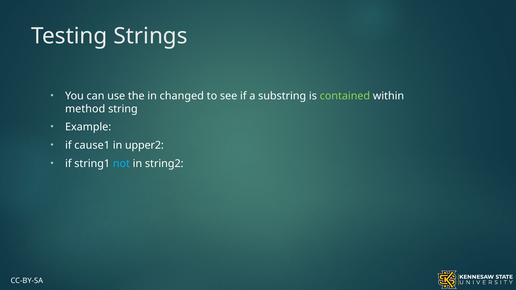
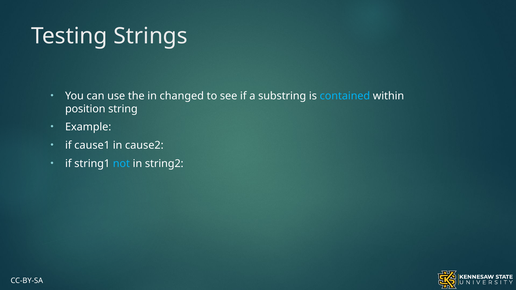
contained colour: light green -> light blue (345, 96)
method: method -> position (85, 109)
upper2: upper2 -> cause2 (144, 146)
